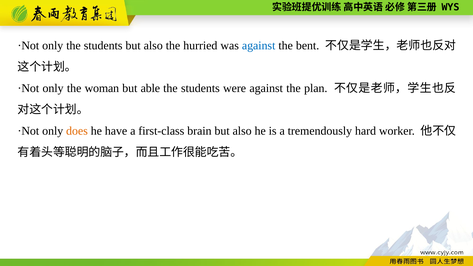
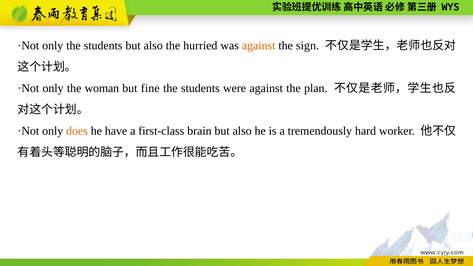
against colour: blue -> orange (259, 46)
bent: bent -> sign (308, 46)
able: able -> fine (150, 88)
